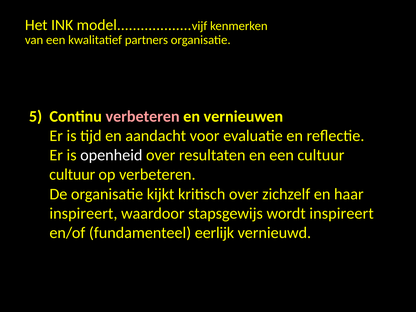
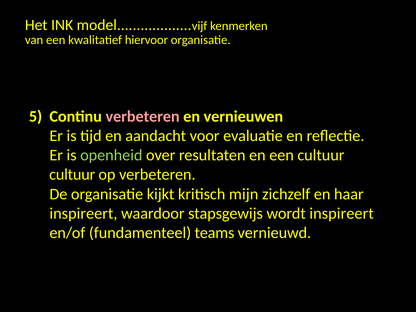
partners: partners -> hiervoor (146, 40)
openheid colour: white -> light green (111, 155)
kritisch over: over -> mijn (244, 194)
eerlijk: eerlijk -> teams (214, 233)
